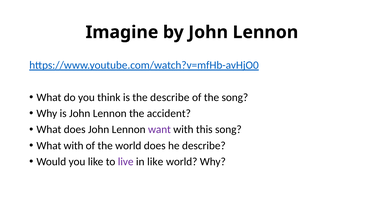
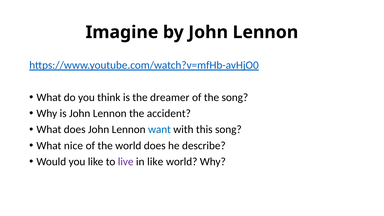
the describe: describe -> dreamer (170, 97)
want colour: purple -> blue (159, 130)
What with: with -> nice (73, 146)
